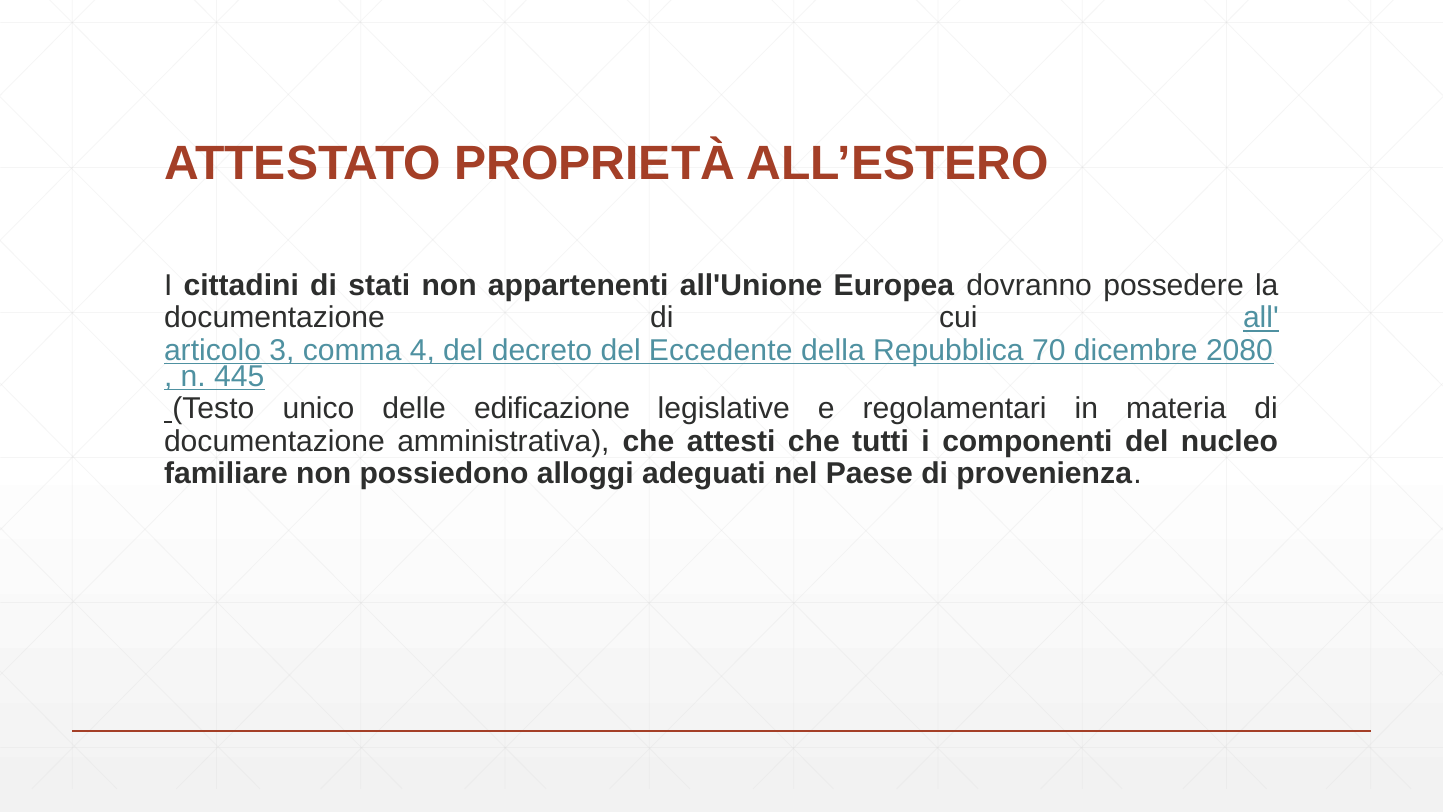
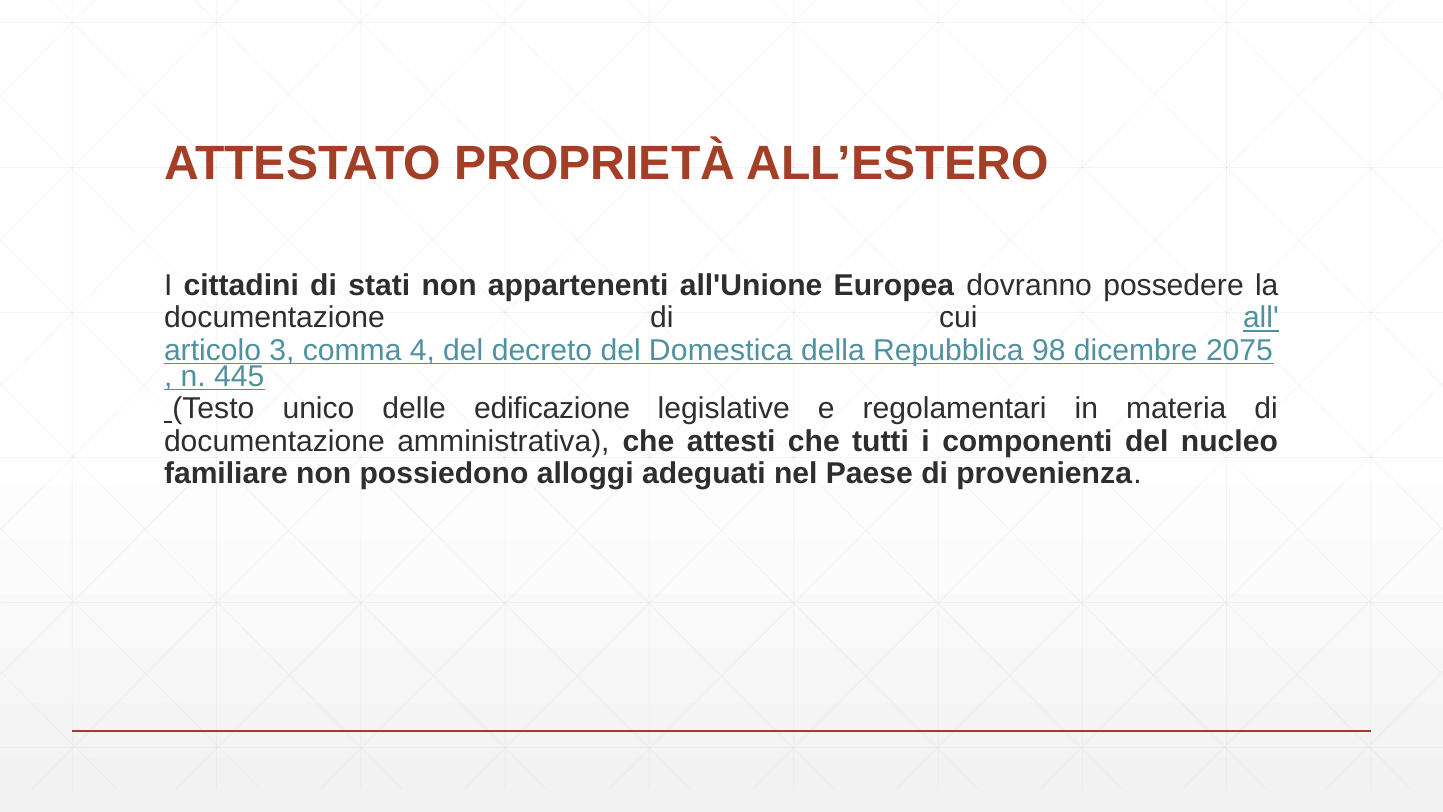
Eccedente: Eccedente -> Domestica (721, 350)
70: 70 -> 98 (1049, 350)
2080: 2080 -> 2075 (1239, 350)
